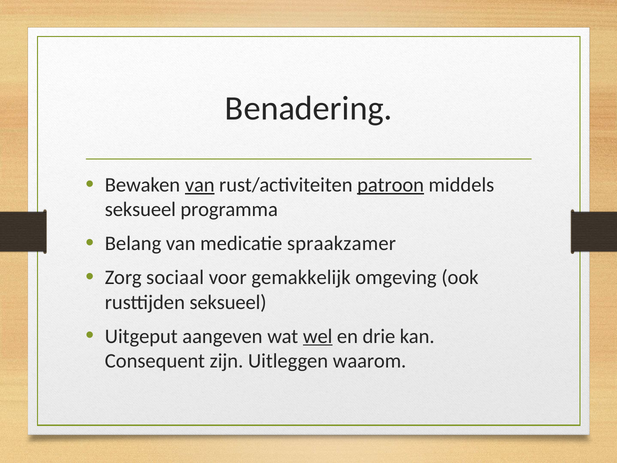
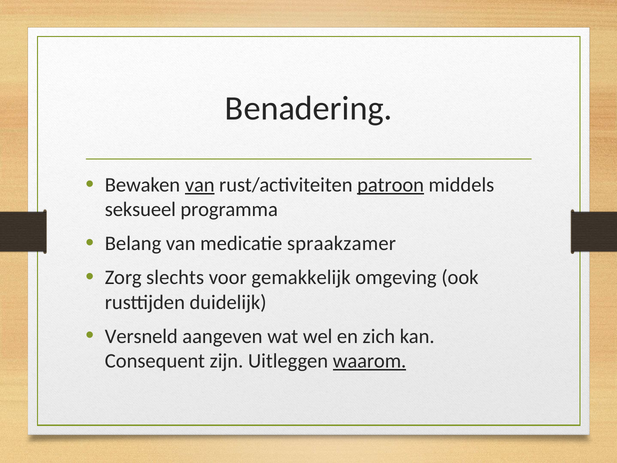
sociaal: sociaal -> slechts (175, 277)
rusttijden seksueel: seksueel -> duidelijk (228, 302)
Uitgeput: Uitgeput -> Versneld (141, 336)
wel underline: present -> none (318, 336)
drie: drie -> zich (379, 336)
waarom underline: none -> present (370, 361)
